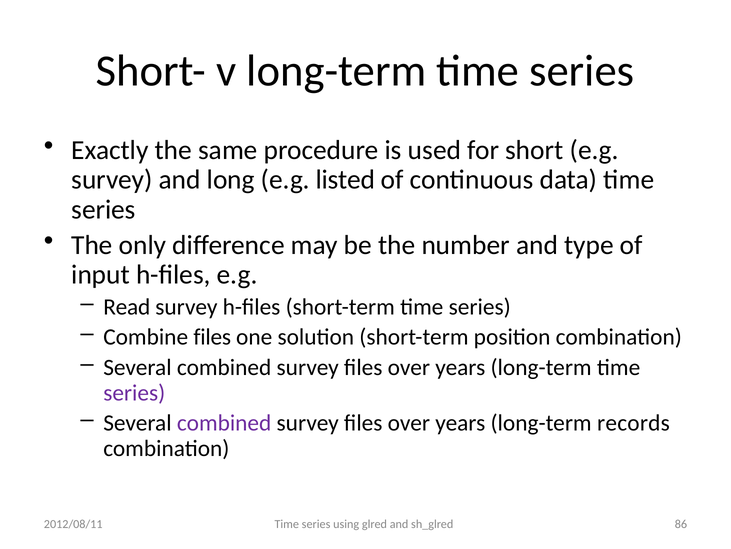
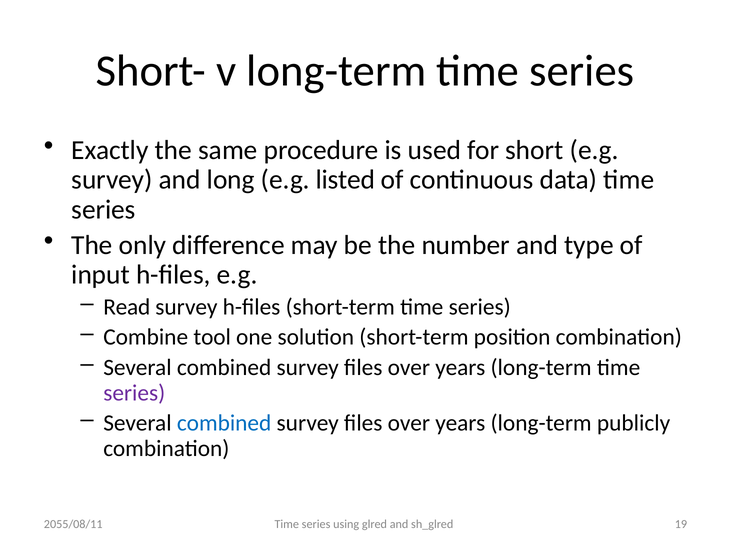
Combine files: files -> tool (212, 337)
combined colour: purple -> blue (224, 423)
records: records -> publicly (634, 423)
86: 86 -> 19 (681, 523)
2012/08/11: 2012/08/11 -> 2055/08/11 (73, 524)
